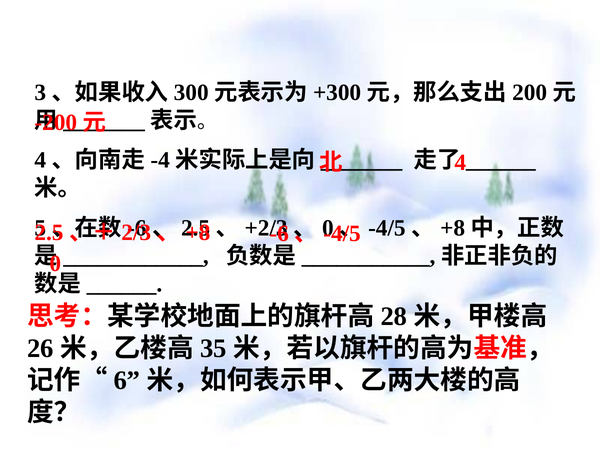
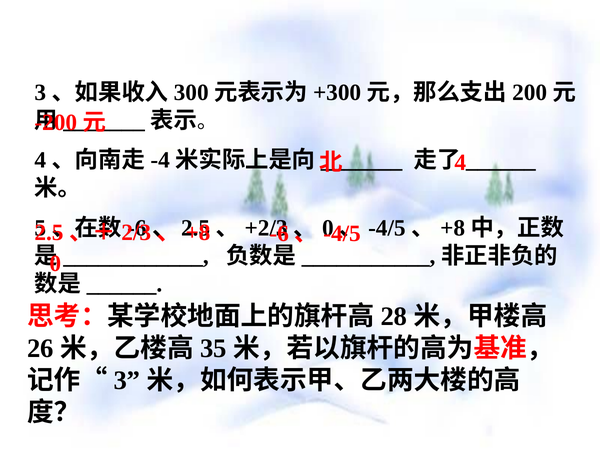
6: 6 -> 3 (127, 381)
